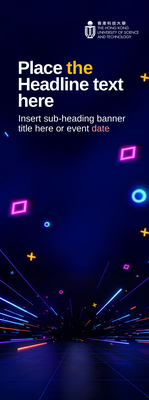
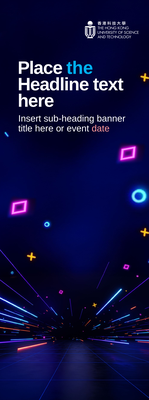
the colour: yellow -> light blue (80, 68)
